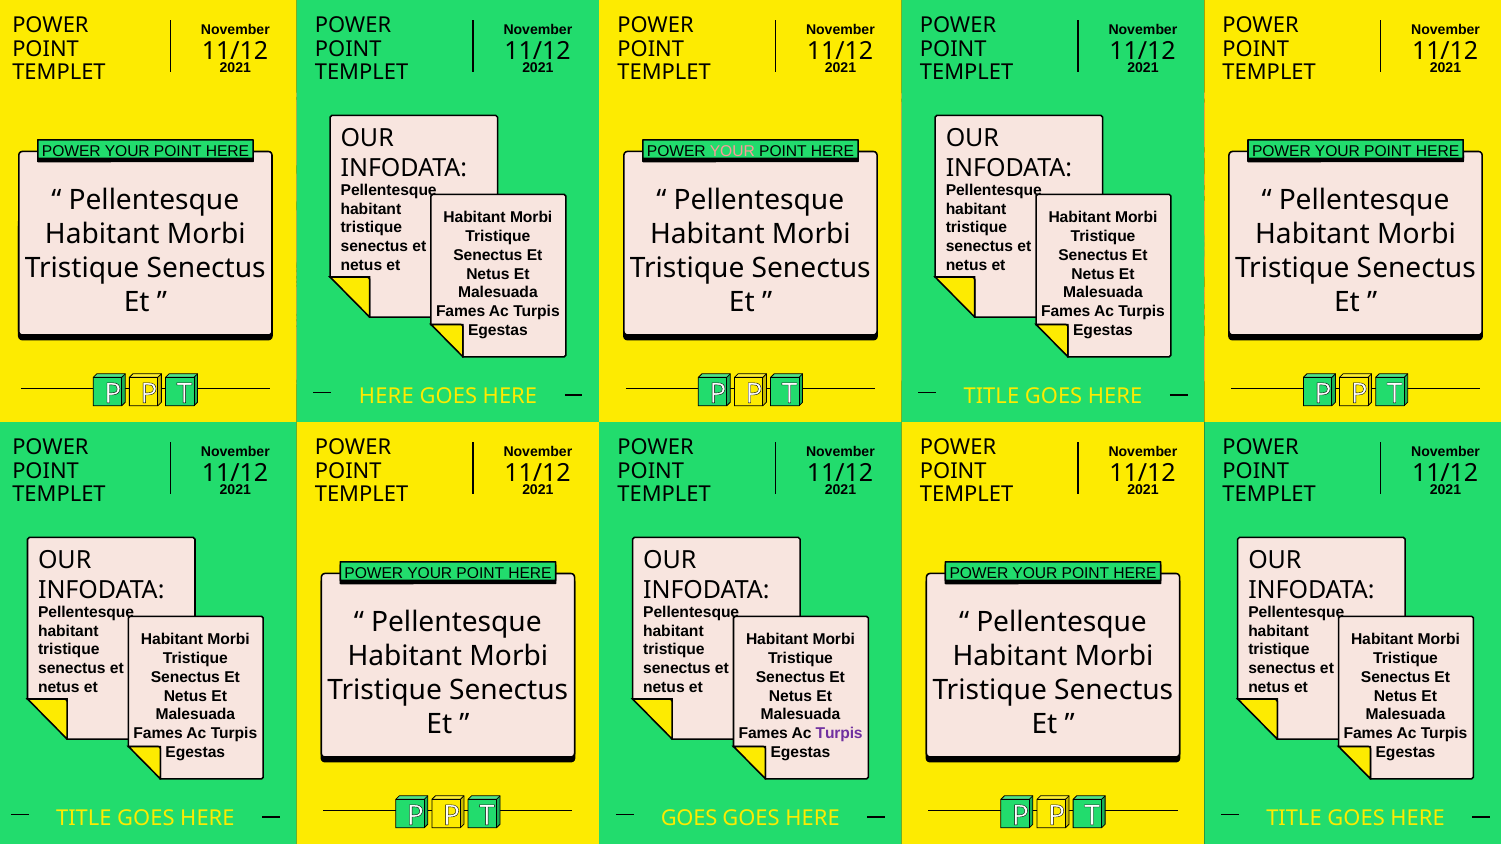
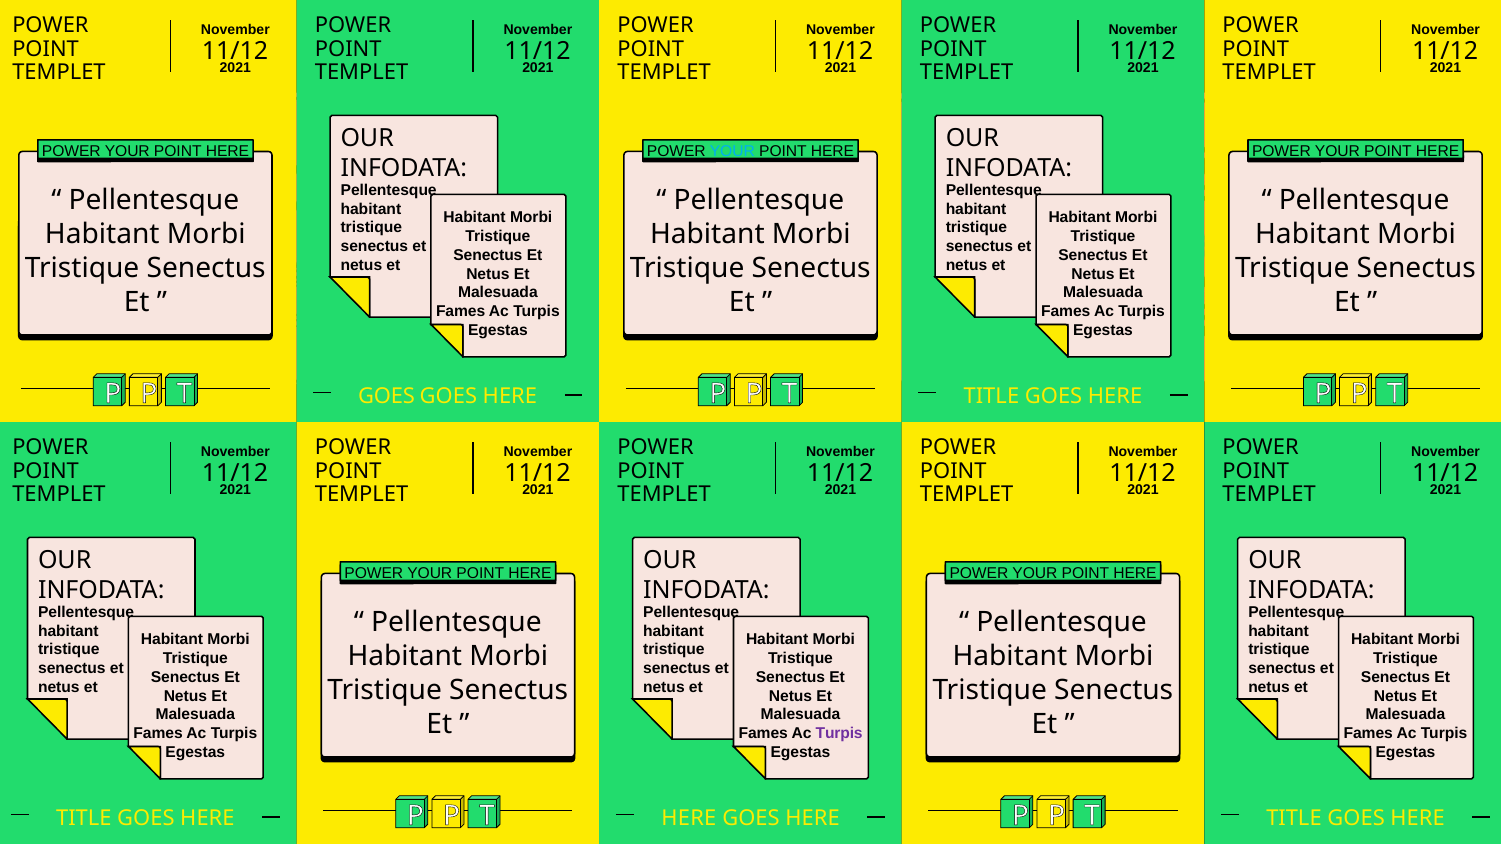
YOUR colour: pink -> light blue (732, 151)
HERE: HERE -> GOES (386, 396)
GOES: GOES -> HERE (689, 818)
